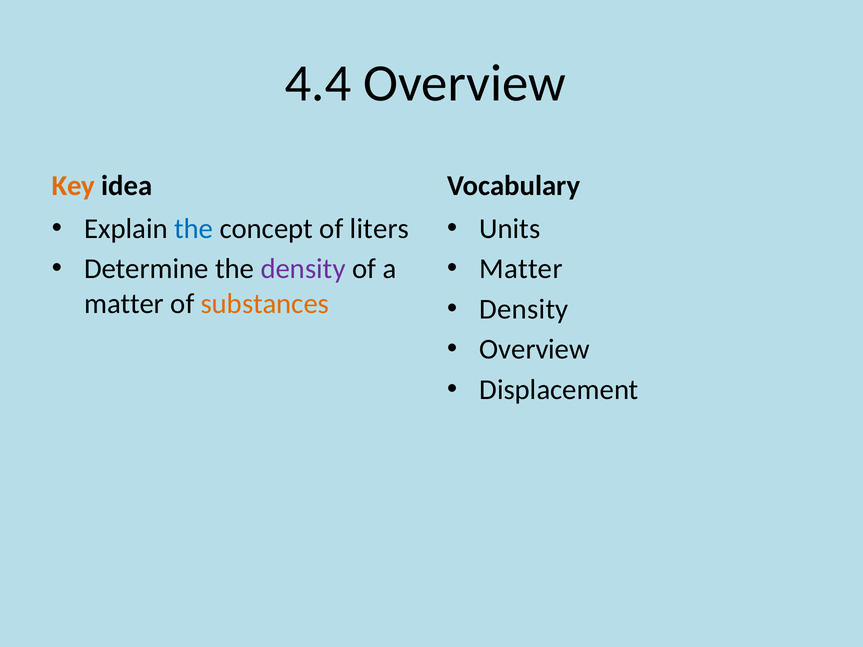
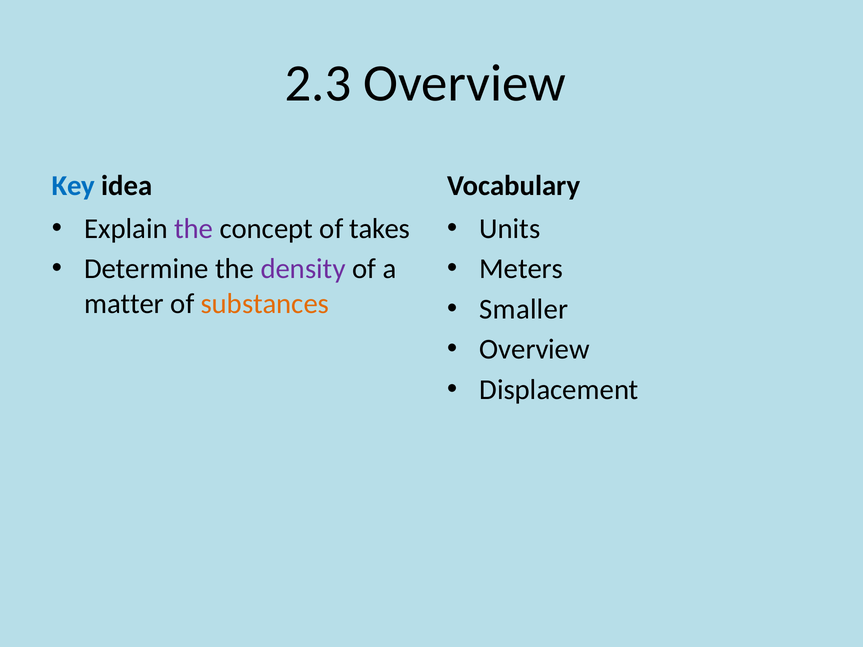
4.4: 4.4 -> 2.3 (318, 84)
Key colour: orange -> blue (73, 186)
the colour: blue -> purple (194, 229)
liters: liters -> takes (380, 229)
Matter: Matter -> Meters (521, 269)
Density: Density -> Smaller (524, 309)
